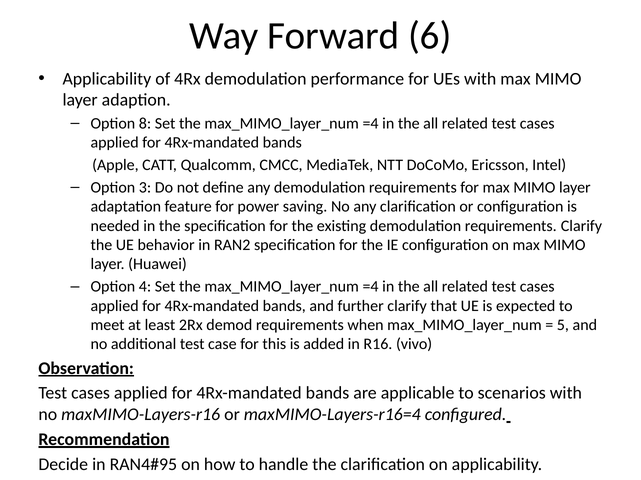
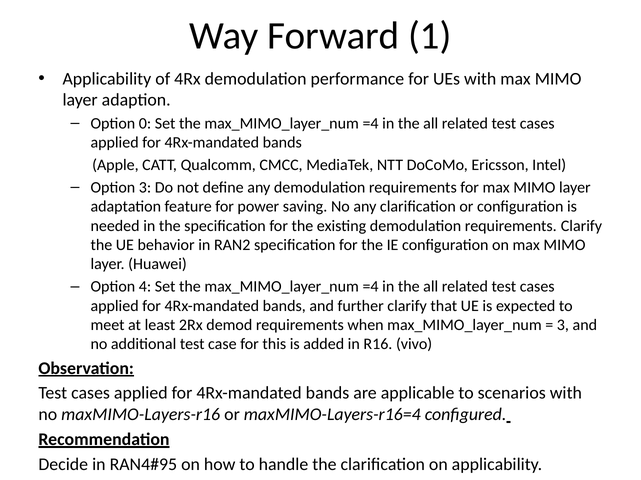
6: 6 -> 1 (430, 36)
8: 8 -> 0 (145, 124)
5: 5 -> 3 (563, 326)
